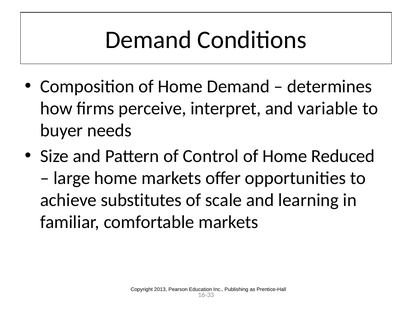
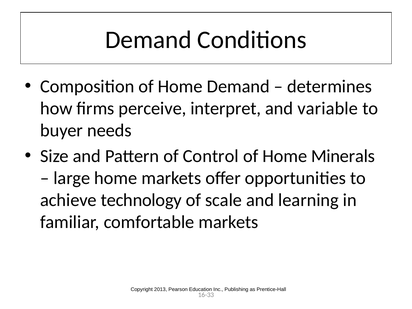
Reduced: Reduced -> Minerals (343, 156)
substitutes: substitutes -> technology (141, 200)
